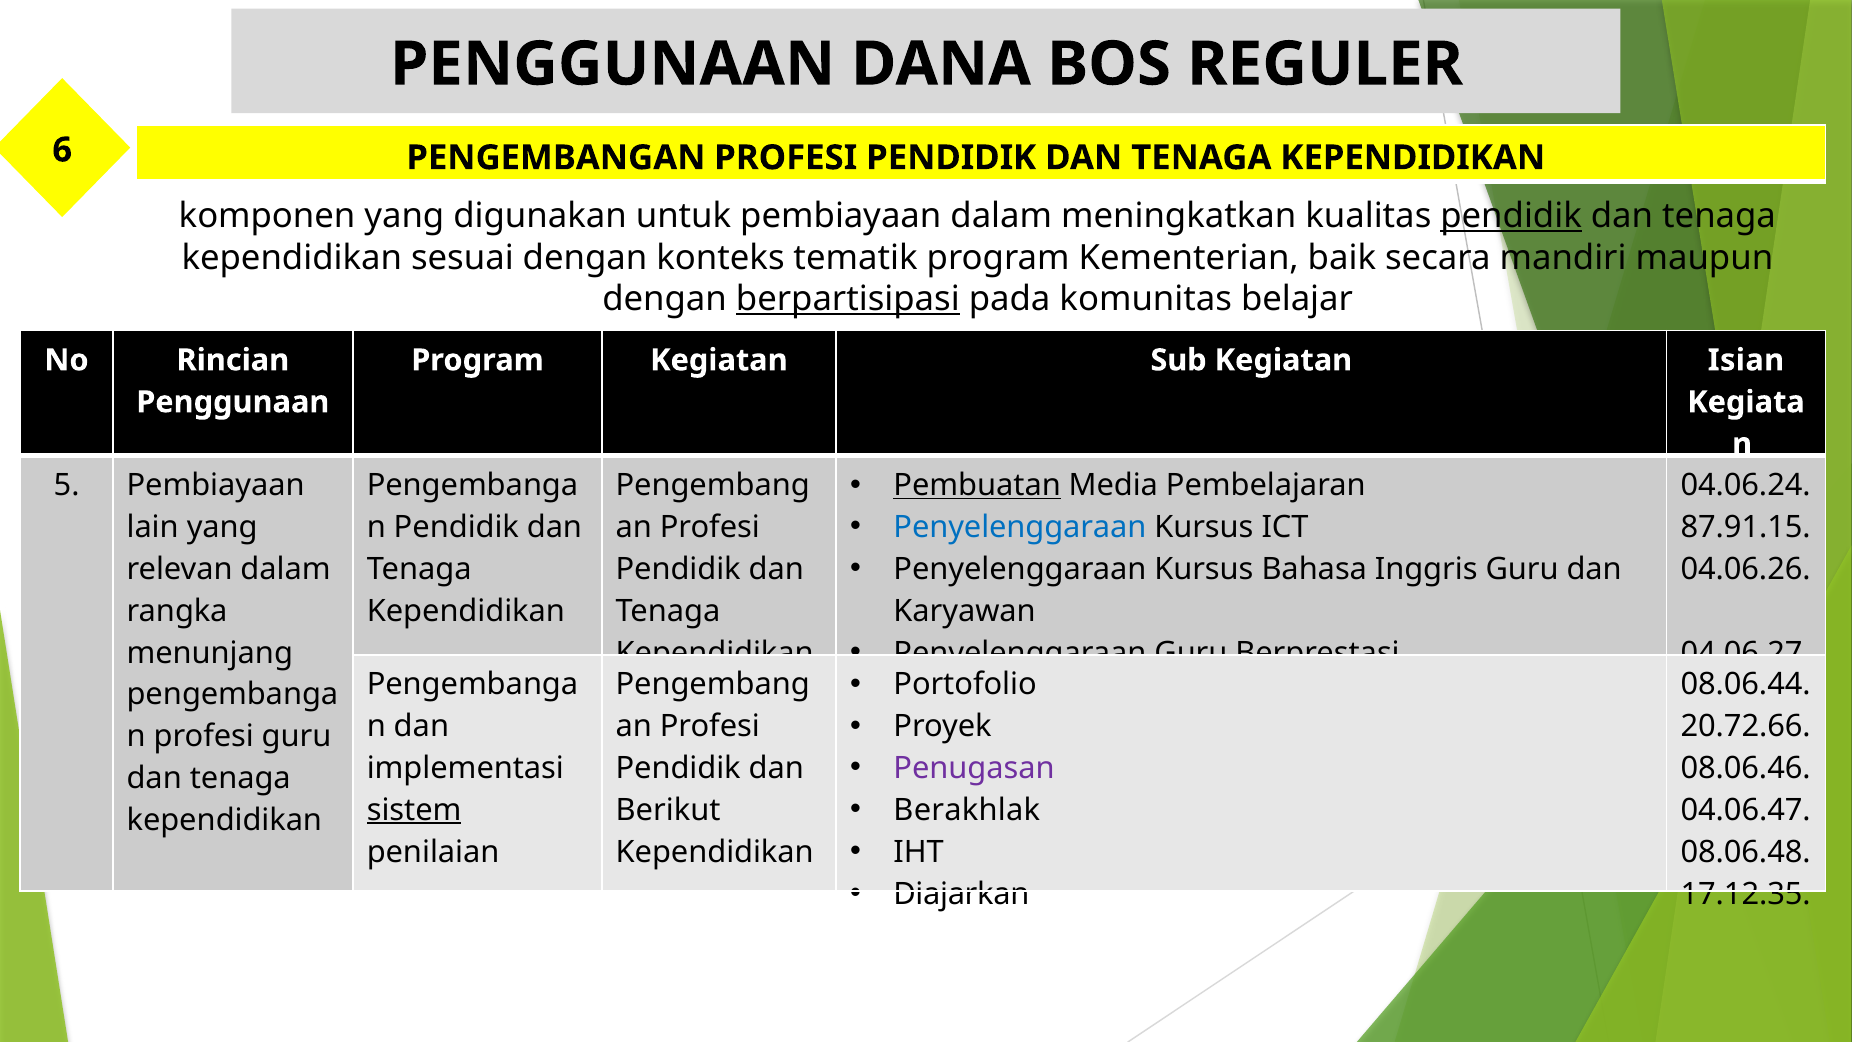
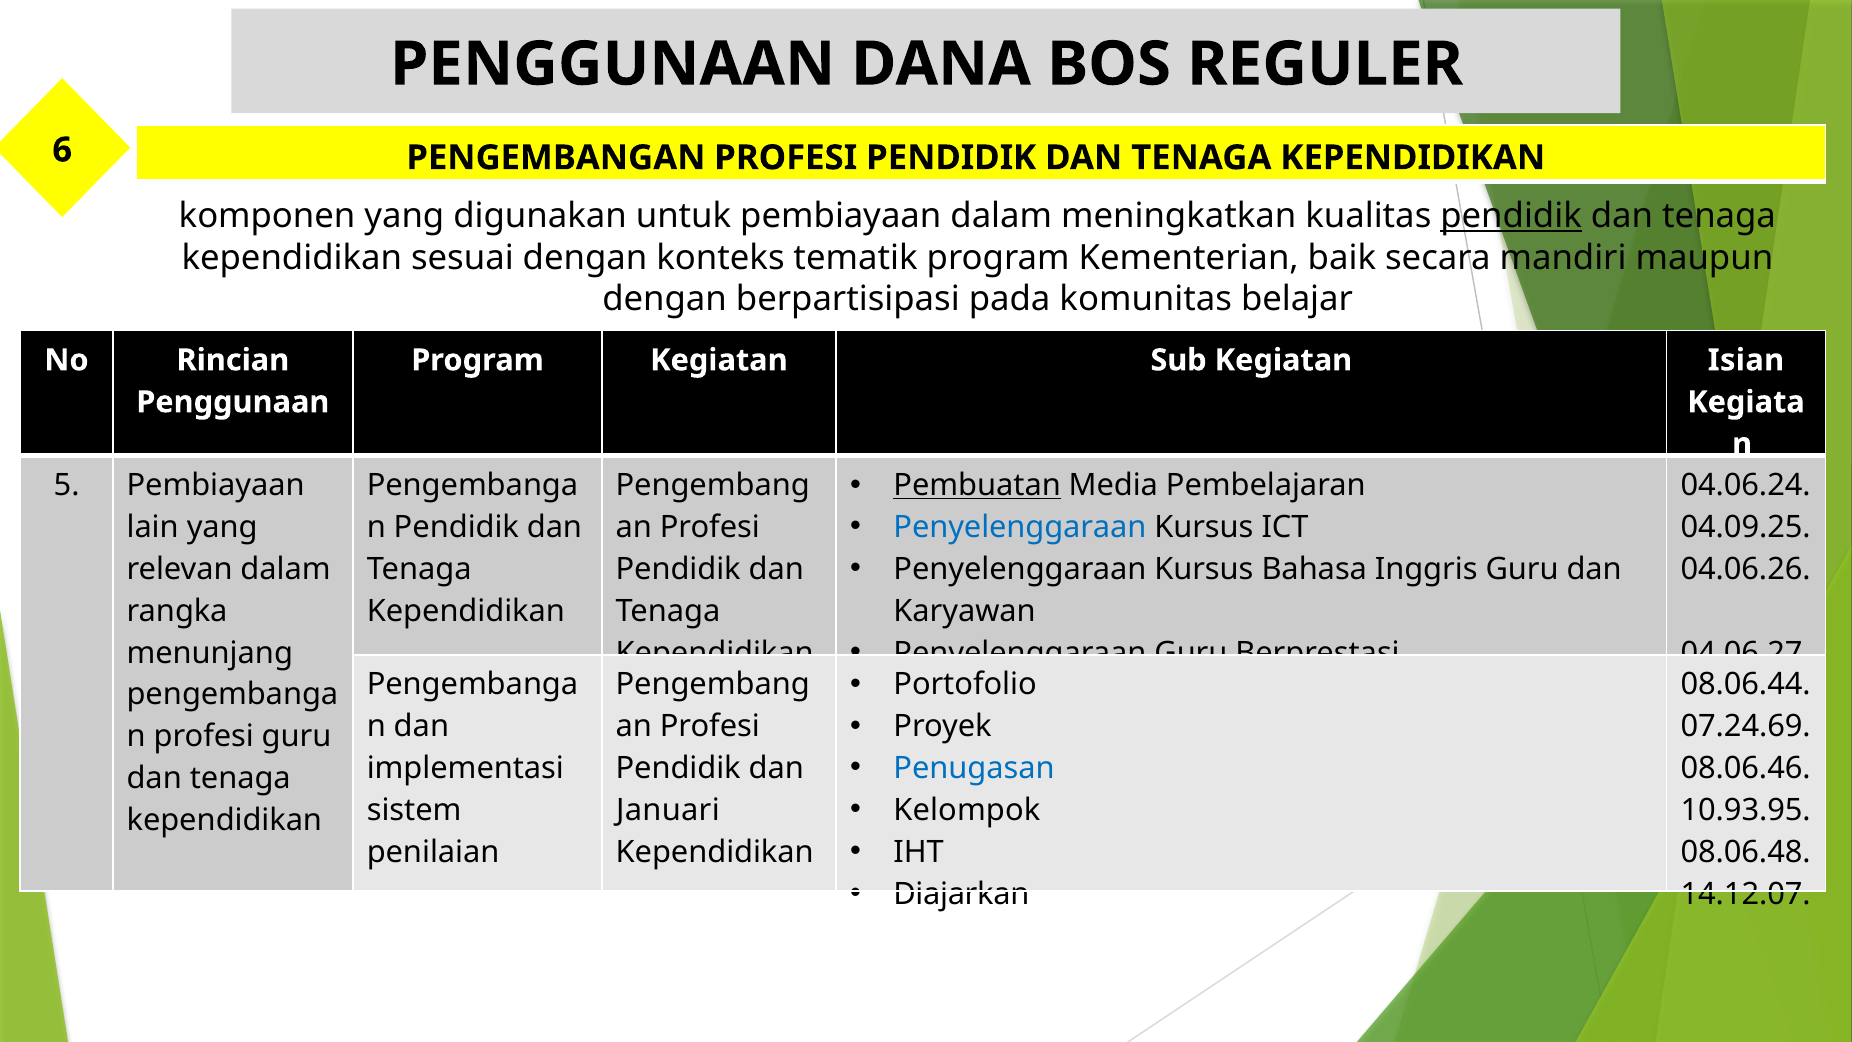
berpartisipasi underline: present -> none (848, 299)
87.91.15: 87.91.15 -> 04.09.25 (1746, 527)
20.72.66: 20.72.66 -> 07.24.69 (1746, 726)
Penugasan colour: purple -> blue (974, 768)
Berakhlak: Berakhlak -> Kelompok (967, 810)
sistem underline: present -> none (414, 810)
Berikut: Berikut -> Januari (668, 810)
04.06.47: 04.06.47 -> 10.93.95 (1746, 810)
17.12.35: 17.12.35 -> 14.12.07 (1746, 894)
